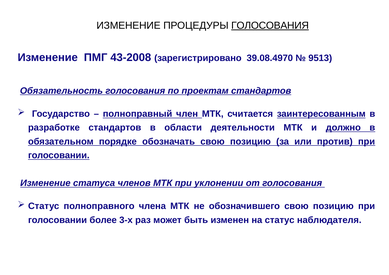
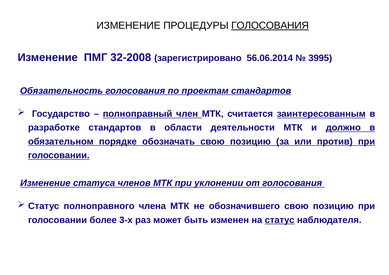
43-2008: 43-2008 -> 32-2008 (131, 58)
39.08.4970: 39.08.4970 -> 56.06.2014 (270, 58)
9513: 9513 -> 3995 (320, 58)
статус underline: none -> present (280, 220)
